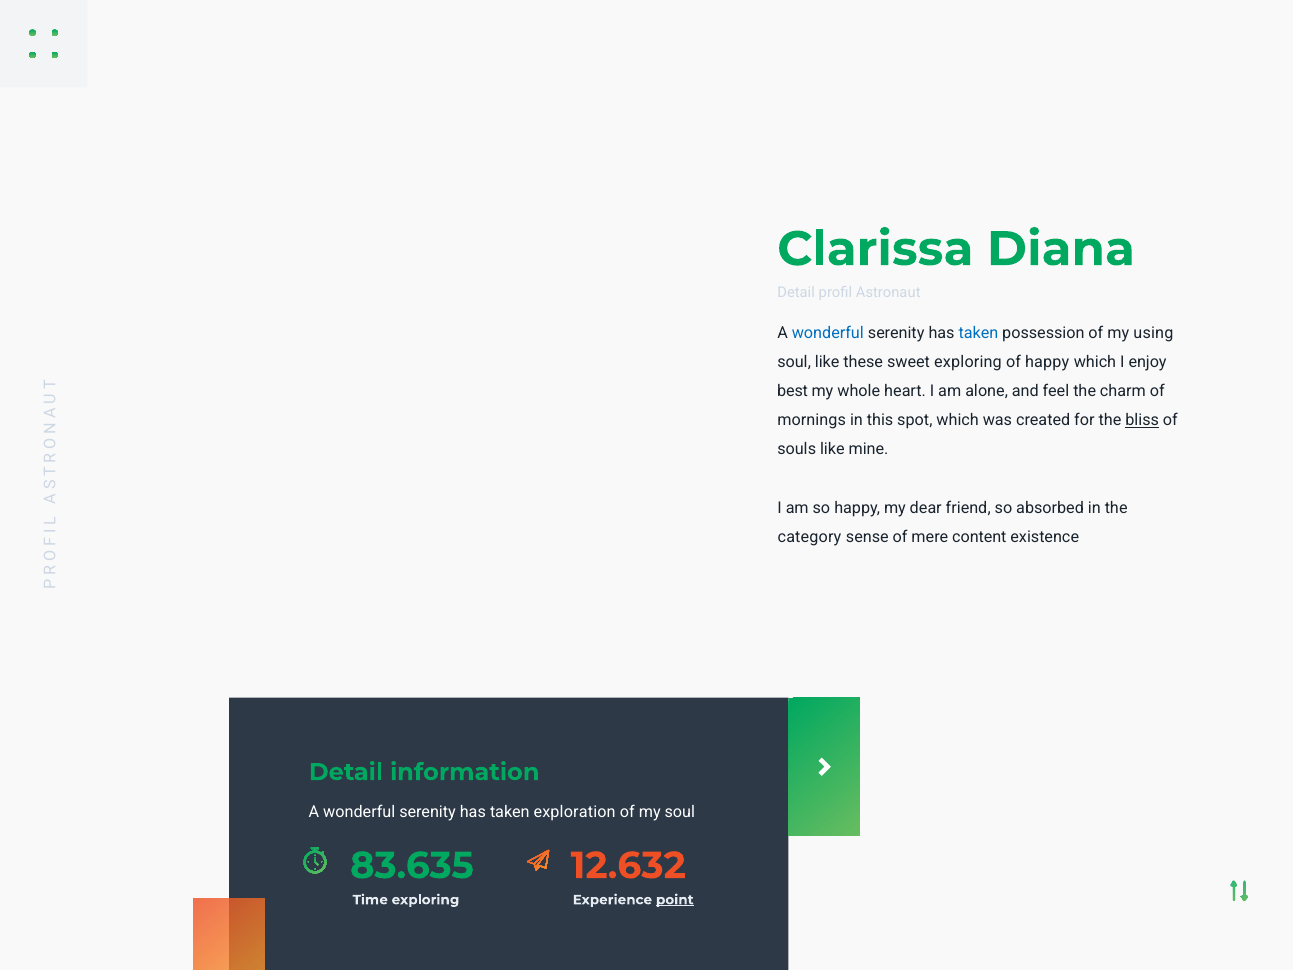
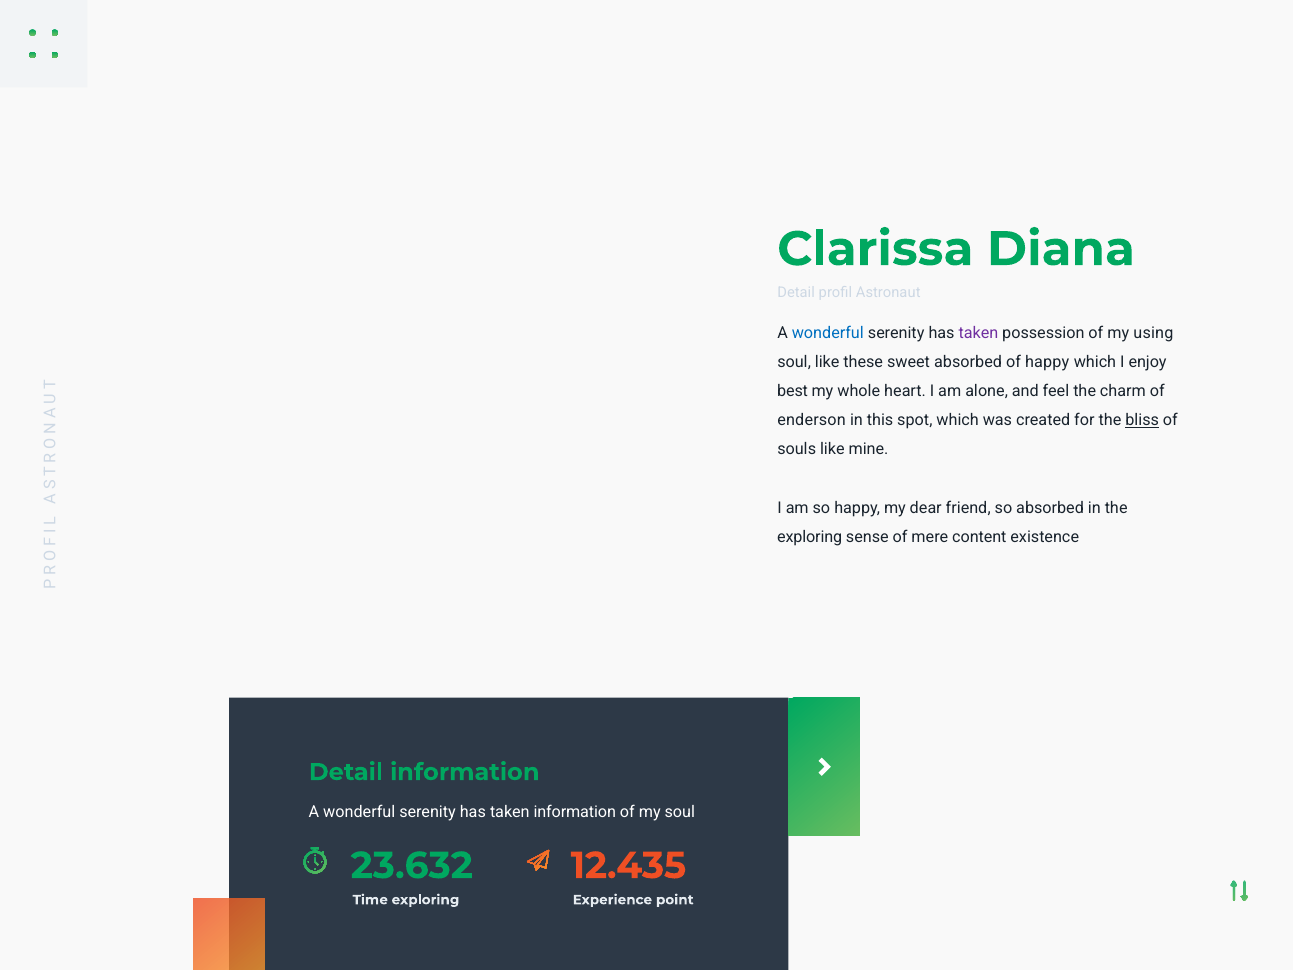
taken colour: blue -> purple (978, 333)
sweet exploring: exploring -> absorbed (968, 362)
mornings: mornings -> enderson (812, 420)
category: category -> exploring (810, 537)
taken exploration: exploration -> information (575, 812)
83.635: 83.635 -> 23.632 (412, 865)
12.632: 12.632 -> 12.435 (628, 865)
point underline: present -> none (675, 900)
